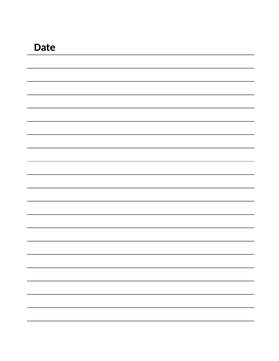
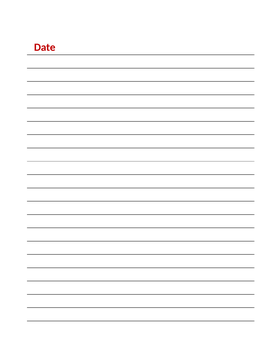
Date colour: black -> red (45, 47)
